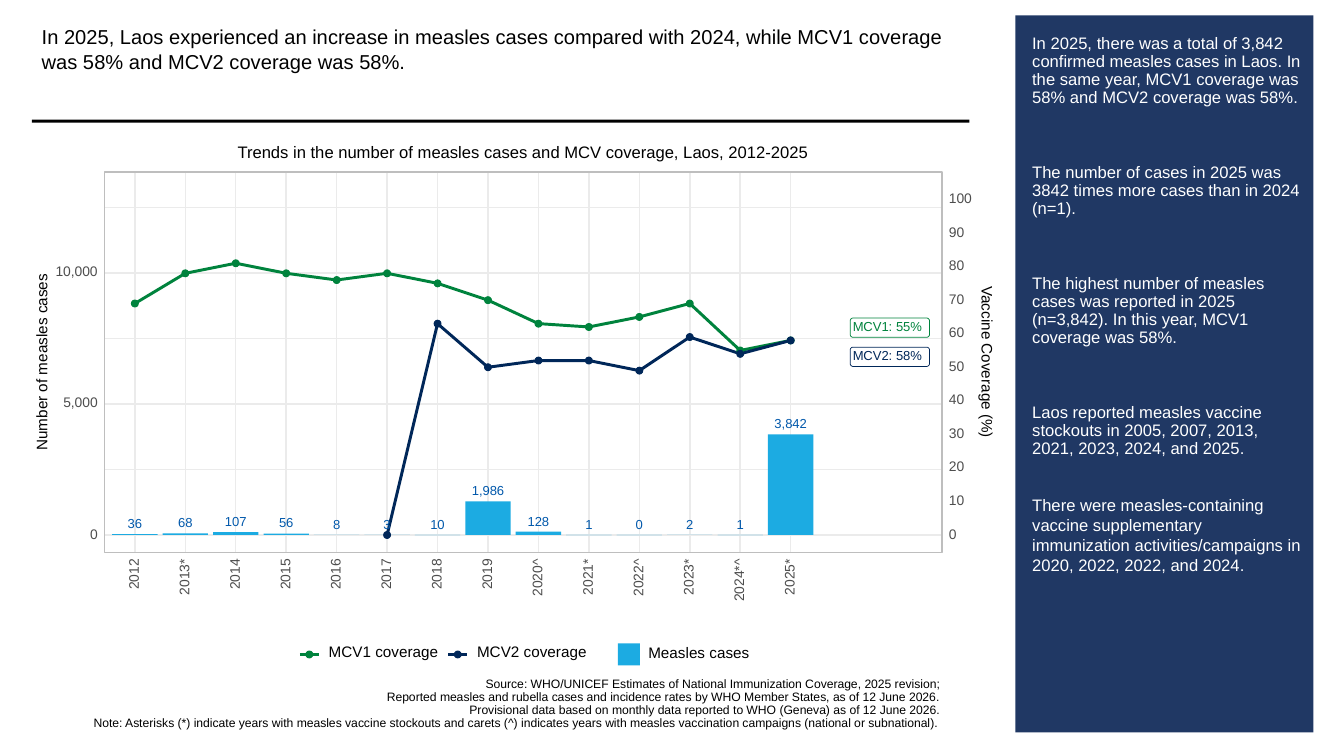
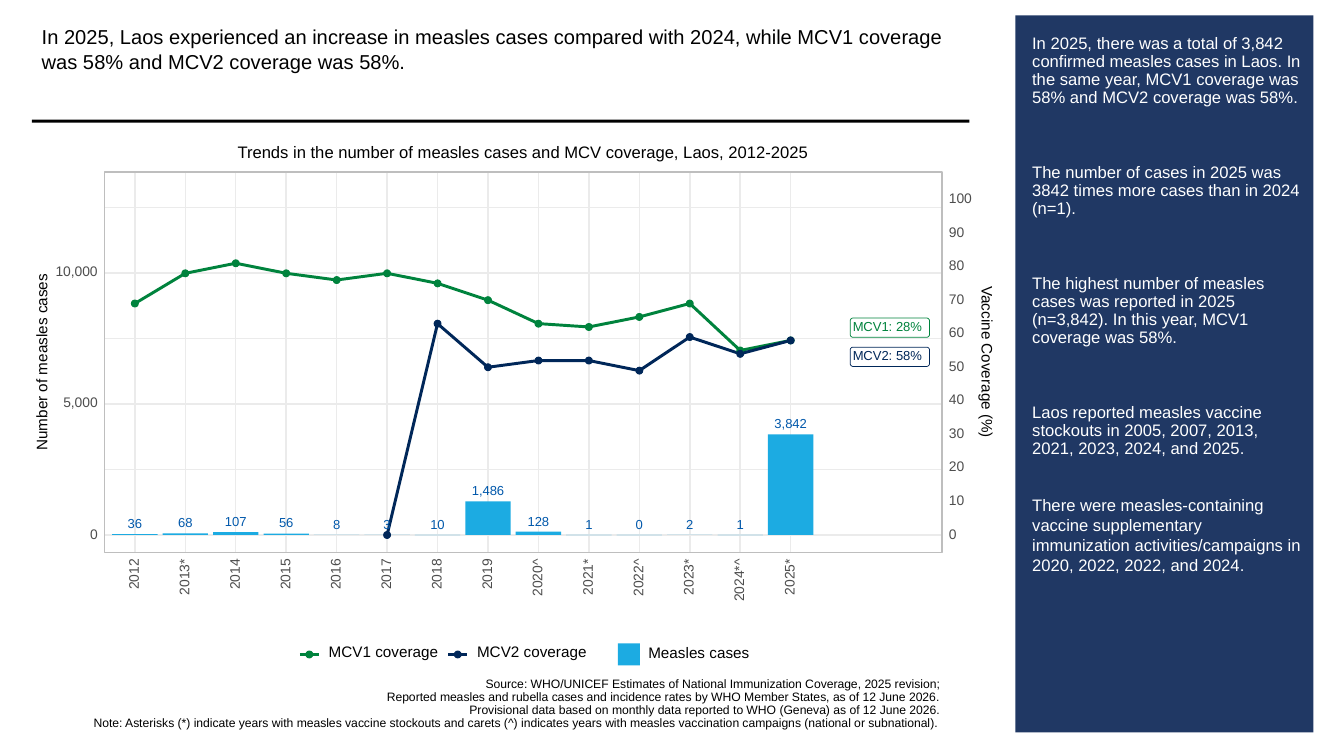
55%: 55% -> 28% (909, 327)
1,986: 1,986 -> 1,486 (488, 491)
